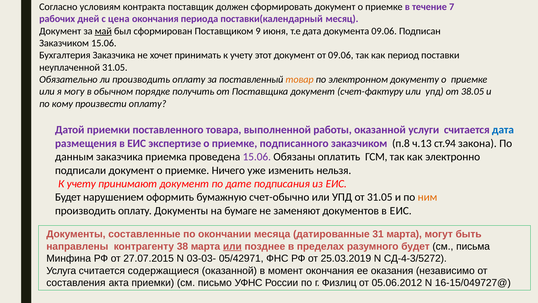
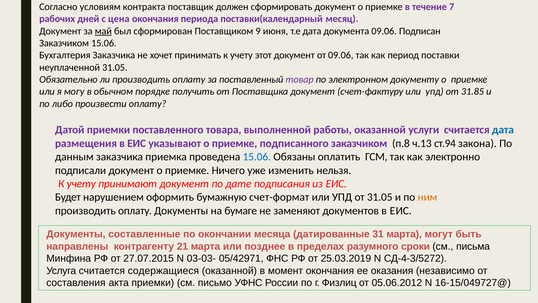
товар colour: orange -> purple (300, 79)
38.05: 38.05 -> 31.85 (473, 91)
кому: кому -> либо (62, 104)
экспертизе: экспертизе -> указывают (175, 143)
15.06 colour: purple -> blue (257, 157)
счет-обычно: счет-обычно -> счет-формат (279, 197)
38: 38 -> 21 (182, 246)
или underline: present -> none (232, 246)
разумного будет: будет -> сроки (416, 246)
